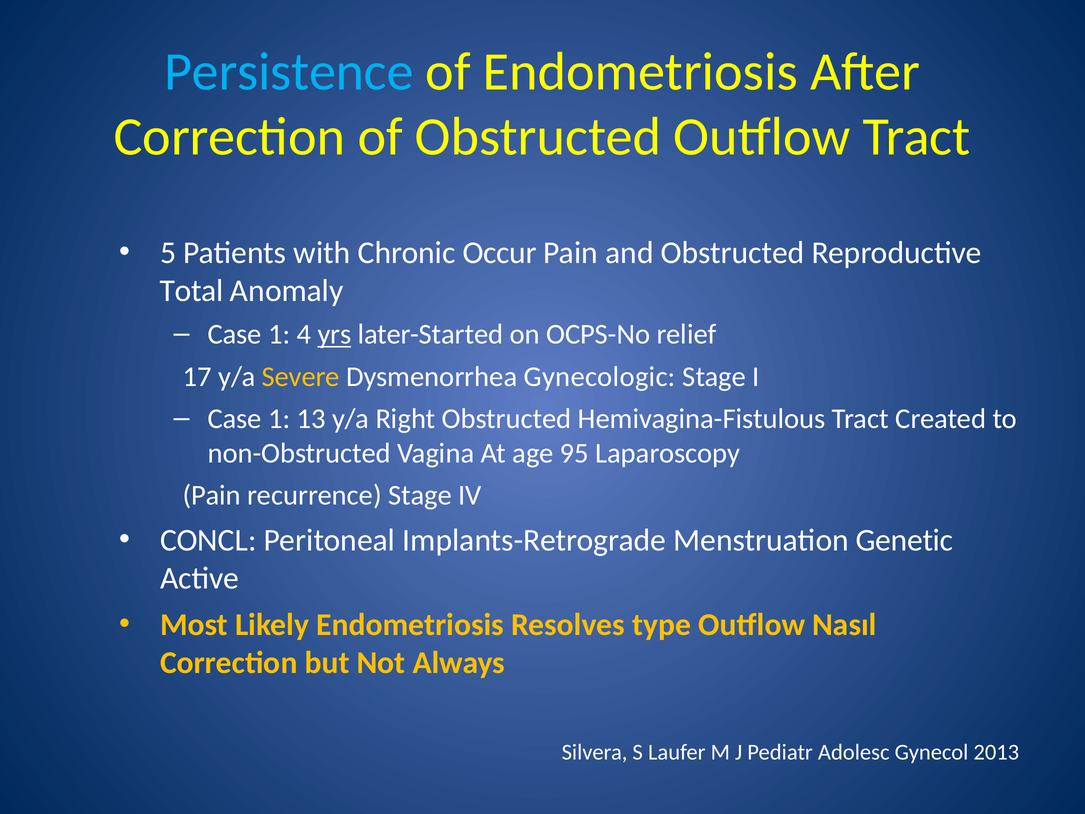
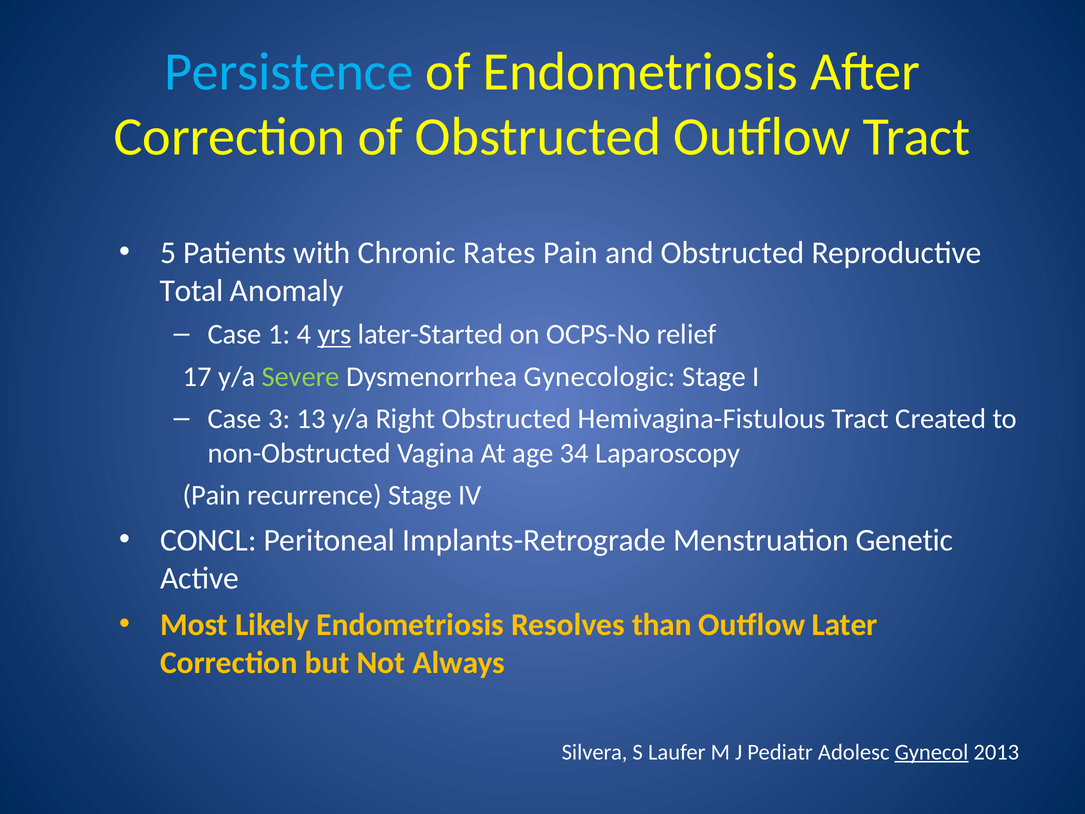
Occur: Occur -> Rates (499, 253)
Severe colour: yellow -> light green (301, 377)
1: 1 -> 3 (279, 419)
95: 95 -> 34 (574, 453)
type: type -> than (662, 624)
Nasıl: Nasıl -> Later (844, 624)
Gynecol underline: none -> present (932, 752)
